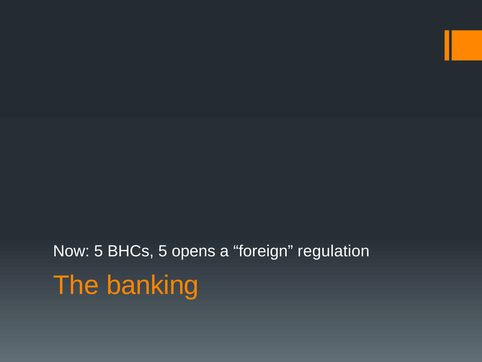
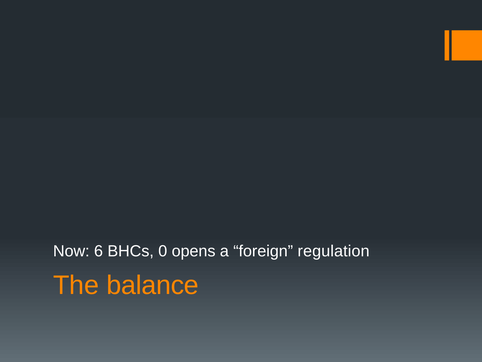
Now 5: 5 -> 6 (99, 251)
BHCs 5: 5 -> 0 (163, 251)
banking: banking -> balance (153, 285)
